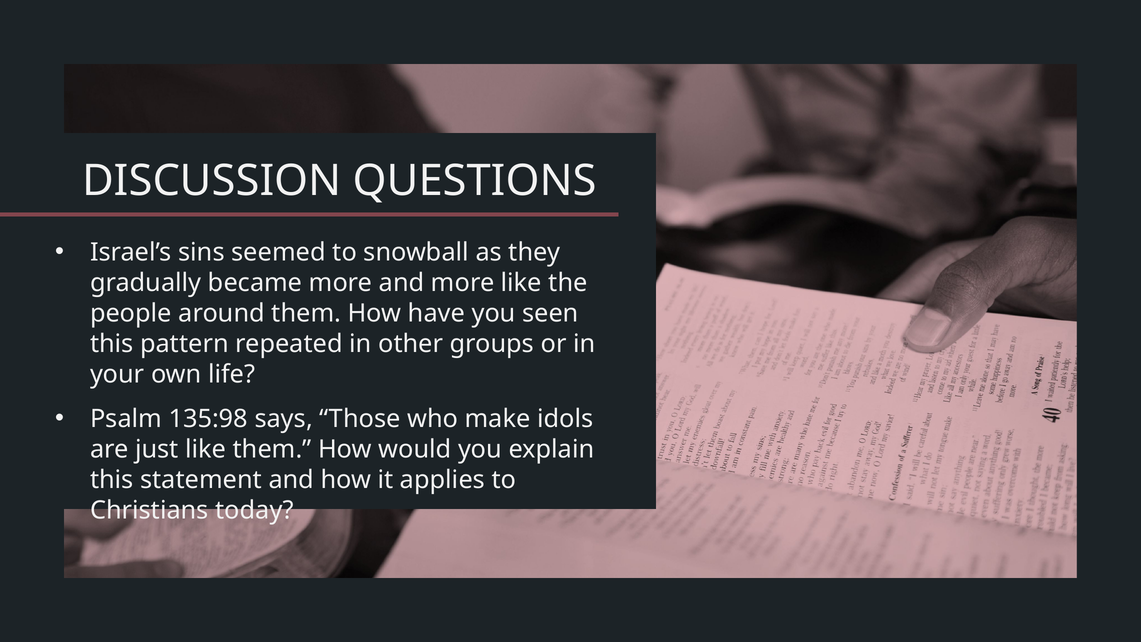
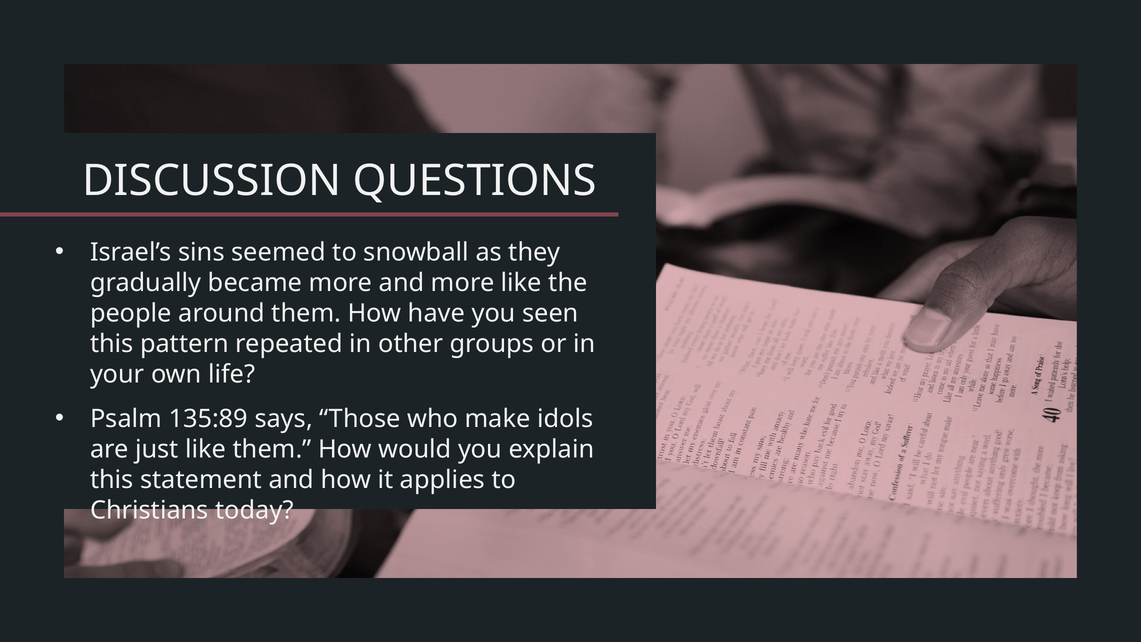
135:98: 135:98 -> 135:89 (208, 419)
